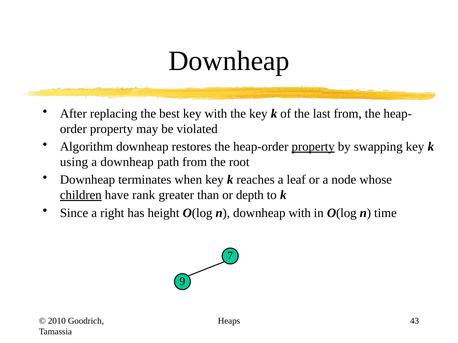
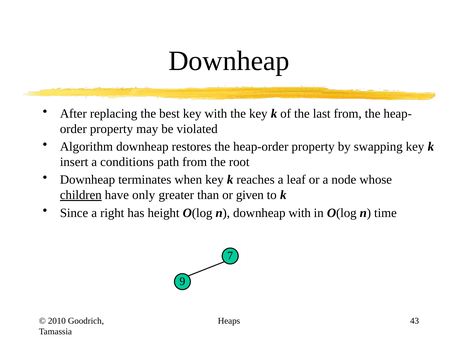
property underline: present -> none (313, 147)
using: using -> insert (74, 162)
a downheap: downheap -> conditions (127, 162)
rank: rank -> only (144, 195)
depth: depth -> given (250, 195)
